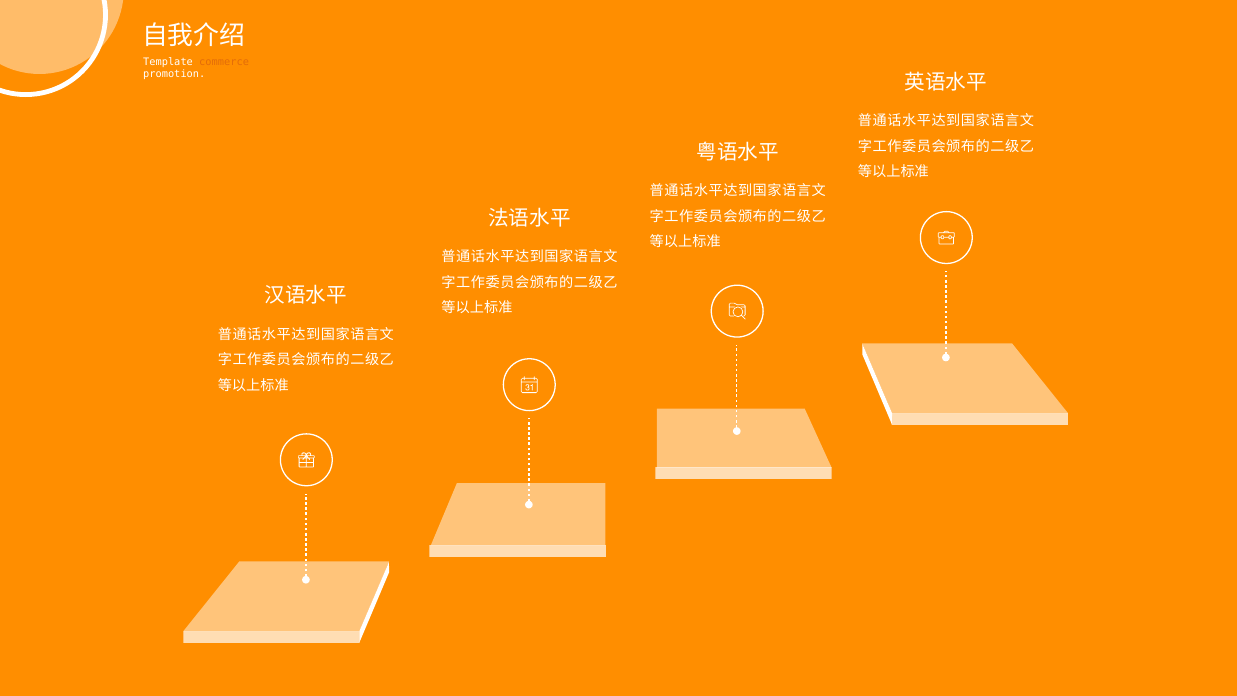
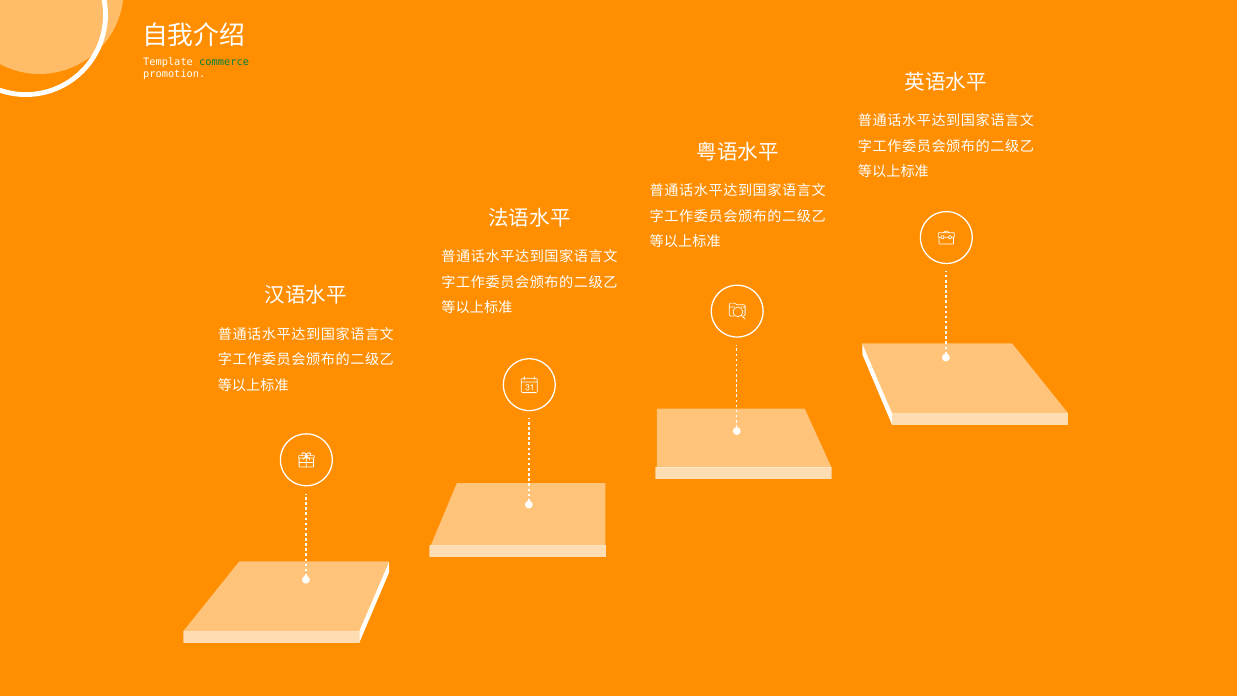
commerce colour: orange -> green (224, 62)
